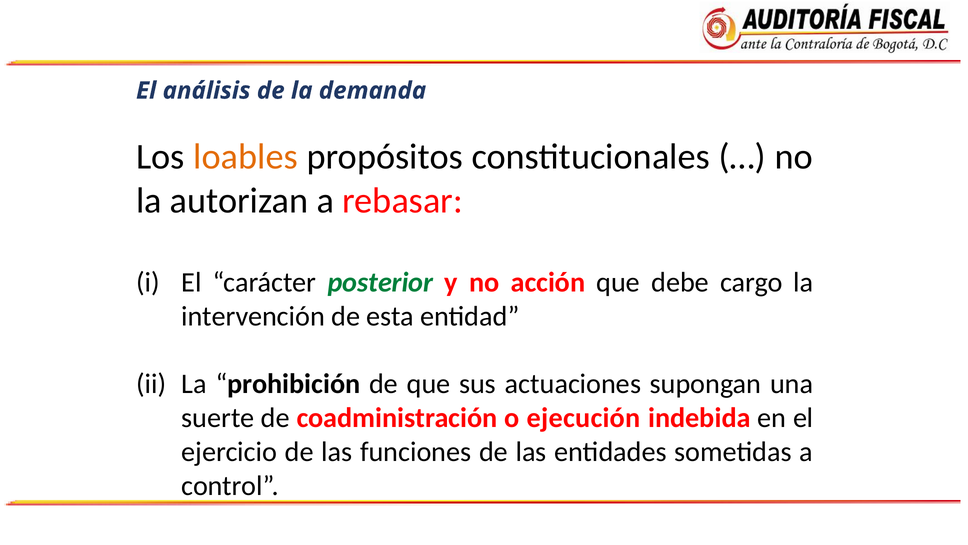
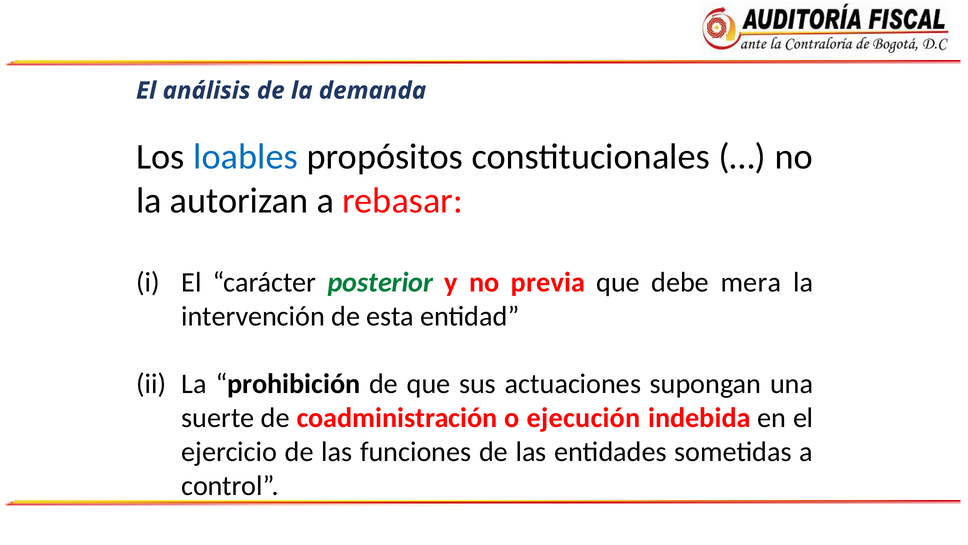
loables colour: orange -> blue (246, 157)
acción: acción -> previa (548, 282)
cargo: cargo -> mera (751, 282)
